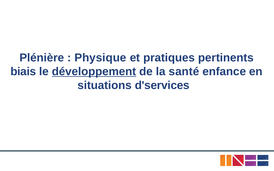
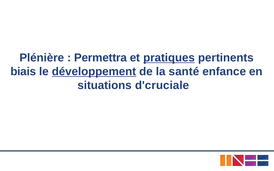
Physique: Physique -> Permettra (101, 58)
pratiques underline: none -> present (169, 58)
d'services: d'services -> d'cruciale (162, 85)
